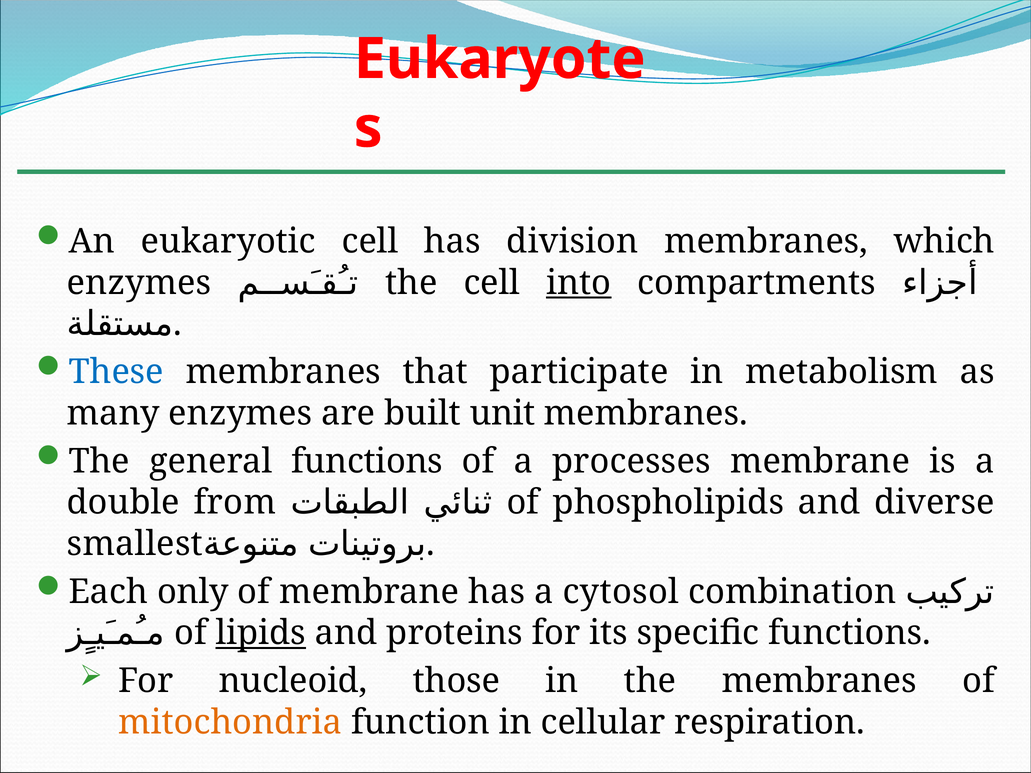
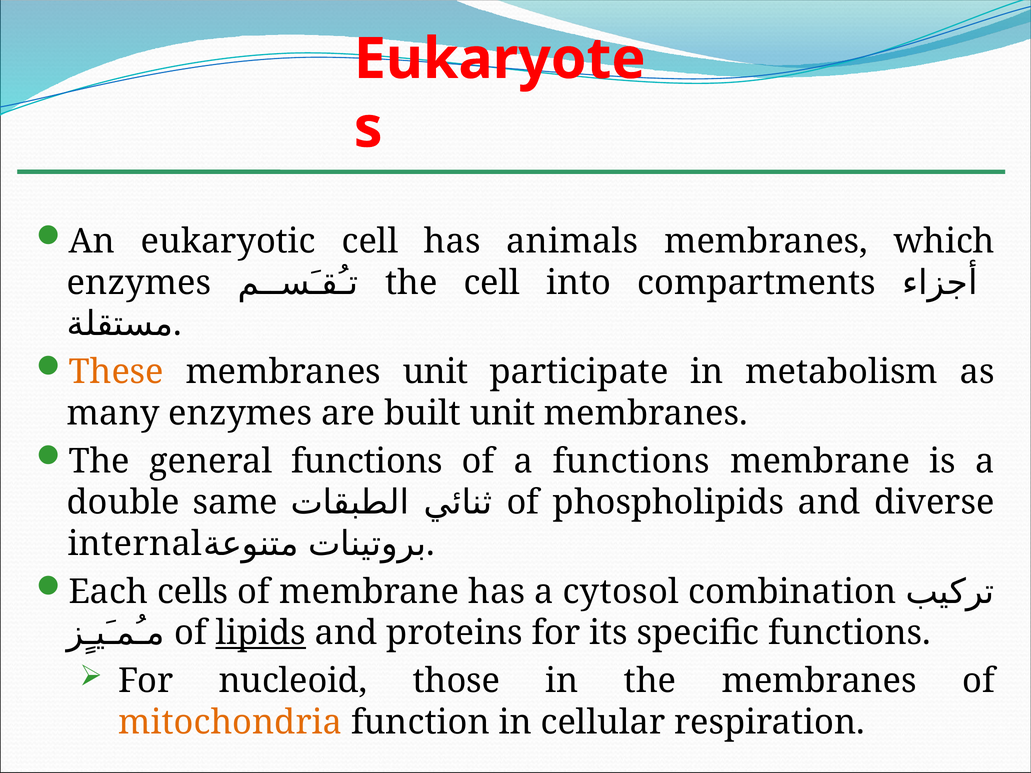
division: division -> animals (572, 242)
into underline: present -> none (579, 283)
These colour: blue -> orange (116, 372)
membranes that: that -> unit (436, 372)
a processes: processes -> functions (631, 461)
from: from -> same (235, 503)
smallest: smallest -> internal (135, 544)
only: only -> cells (193, 592)
